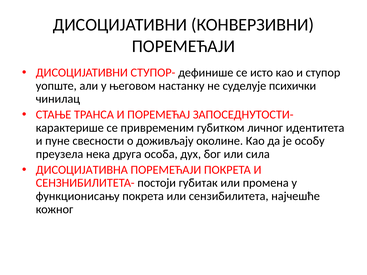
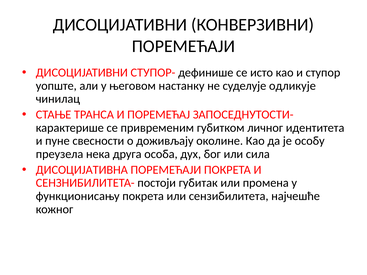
психички: психички -> одликује (292, 86)
